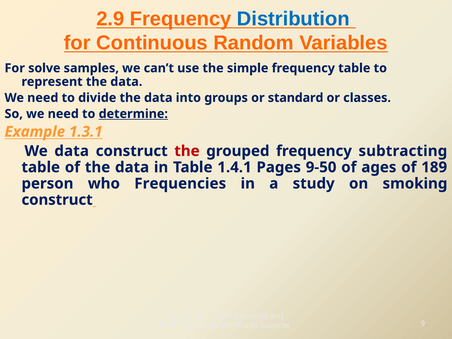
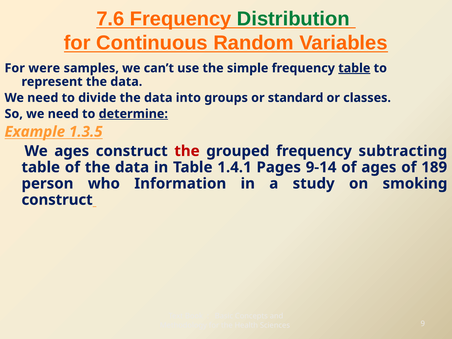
2.9: 2.9 -> 7.6 (110, 19)
Distribution colour: blue -> green (293, 19)
solve: solve -> were (44, 68)
table underline: none -> present (354, 68)
1.3.1: 1.3.1 -> 1.3.5 (86, 132)
We data: data -> ages (72, 151)
9-50: 9-50 -> 9-14 (321, 167)
Frequencies: Frequencies -> Information (180, 184)
